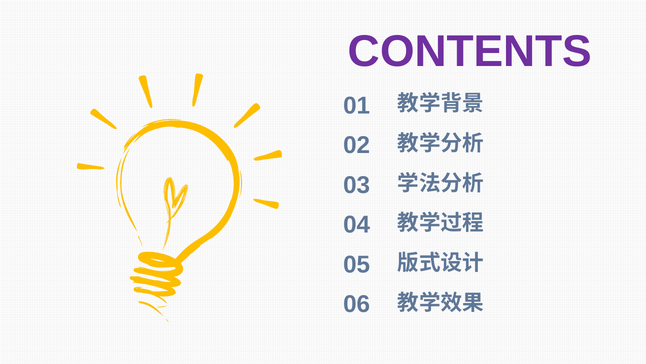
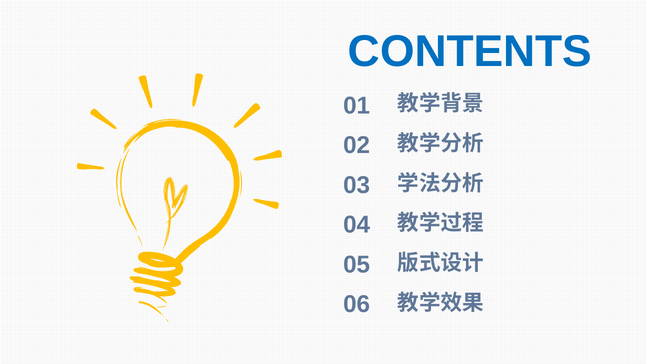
CONTENTS colour: purple -> blue (470, 51)
